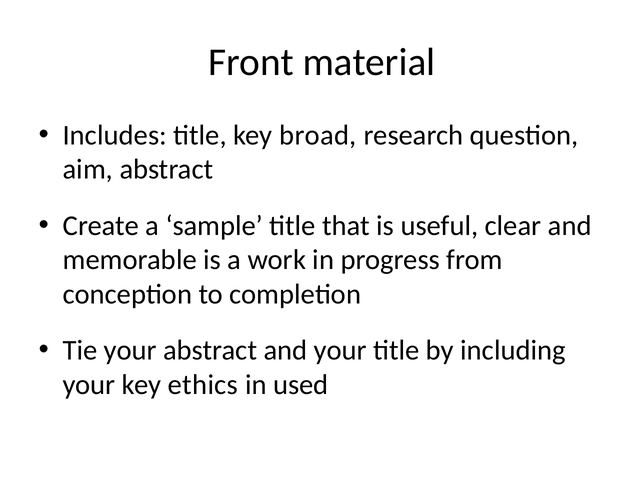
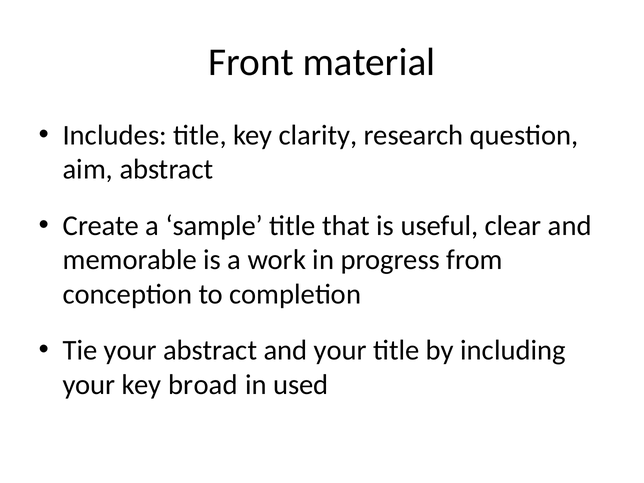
broad: broad -> clarity (318, 135)
ethics: ethics -> broad (203, 385)
